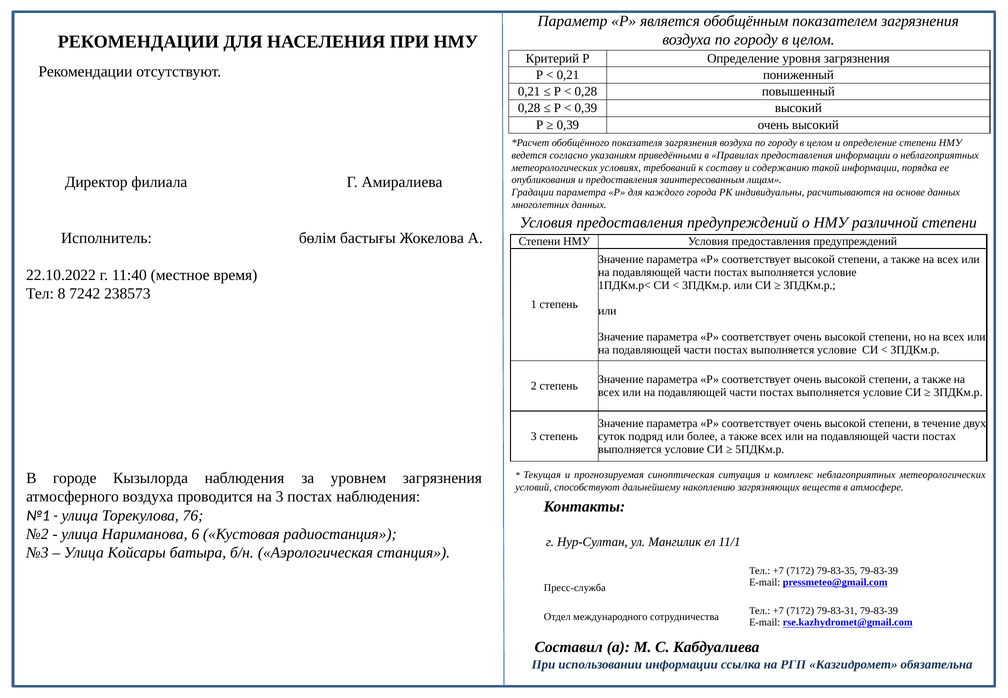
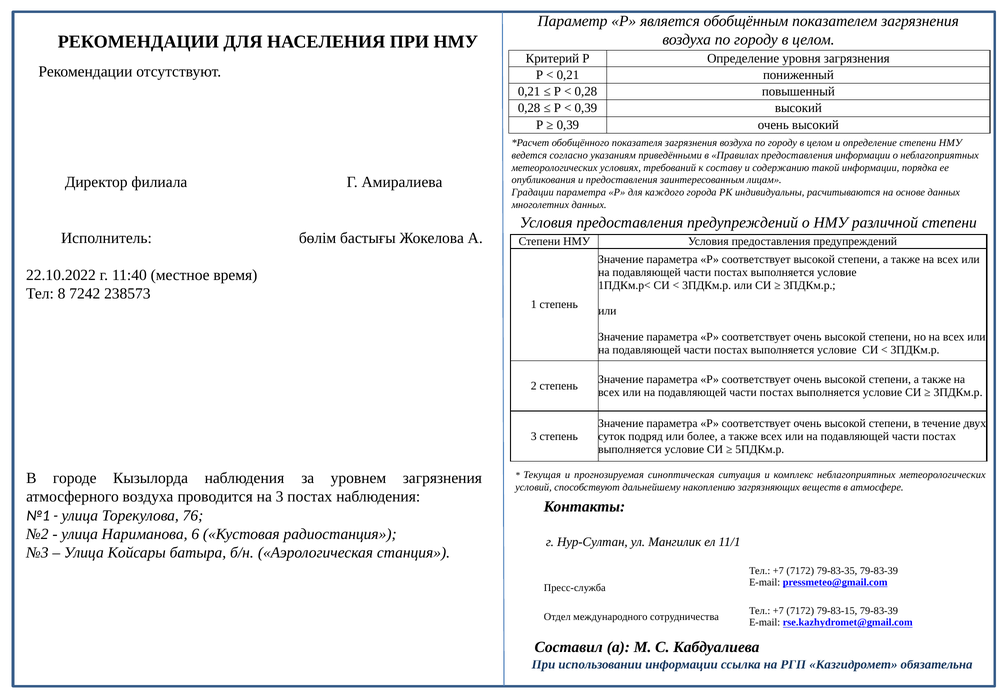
79-83-31: 79-83-31 -> 79-83-15 (837, 611)
